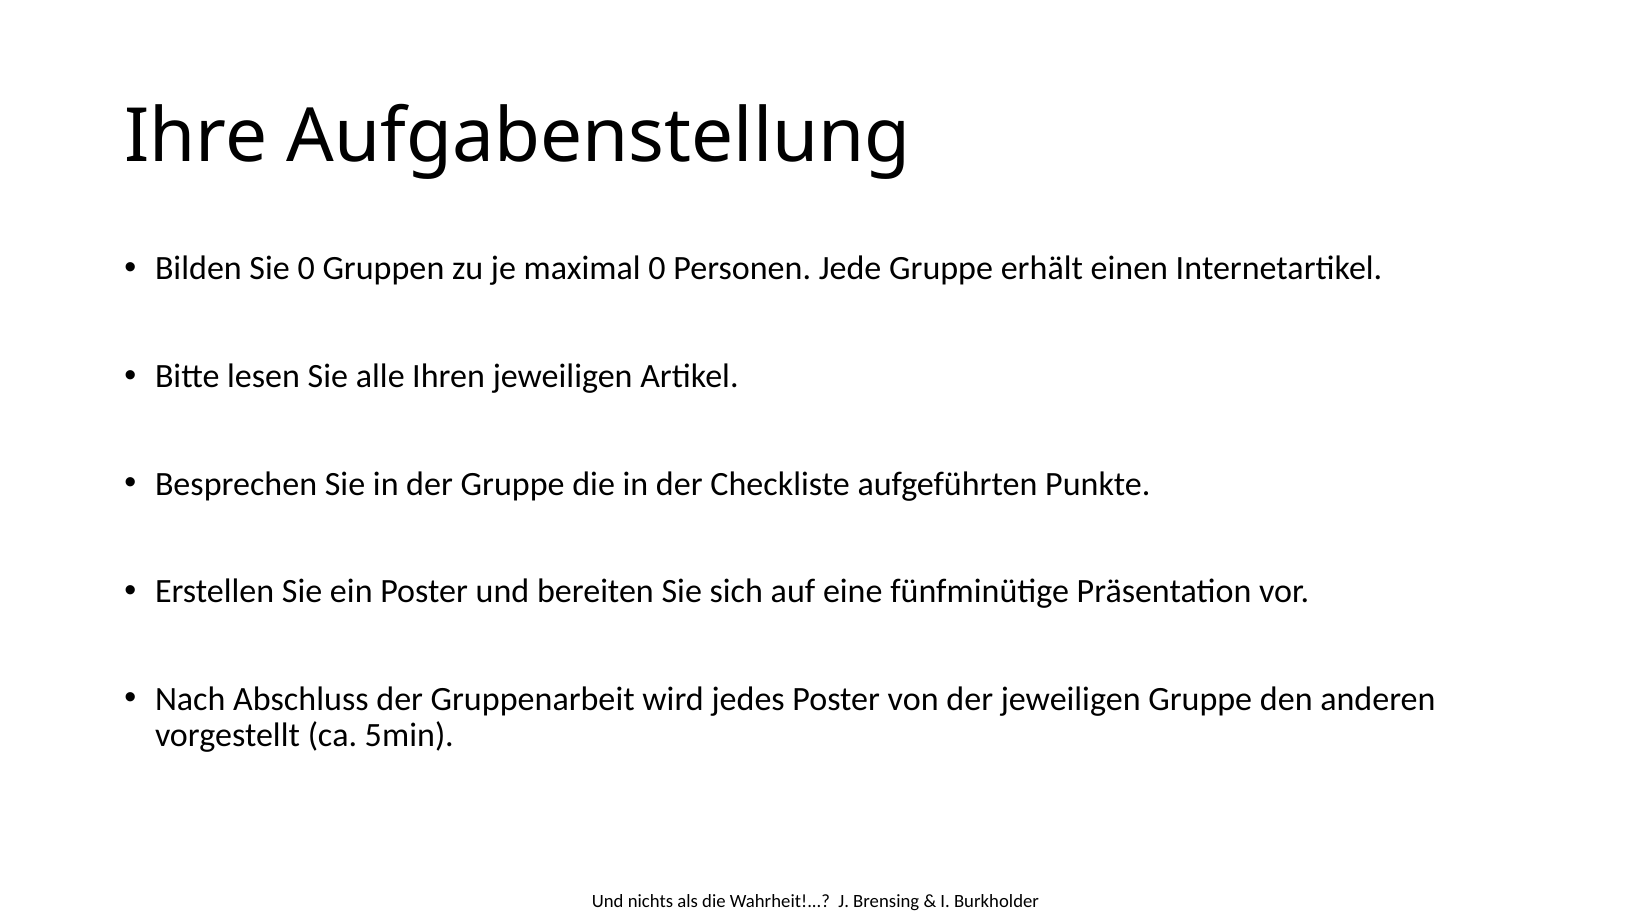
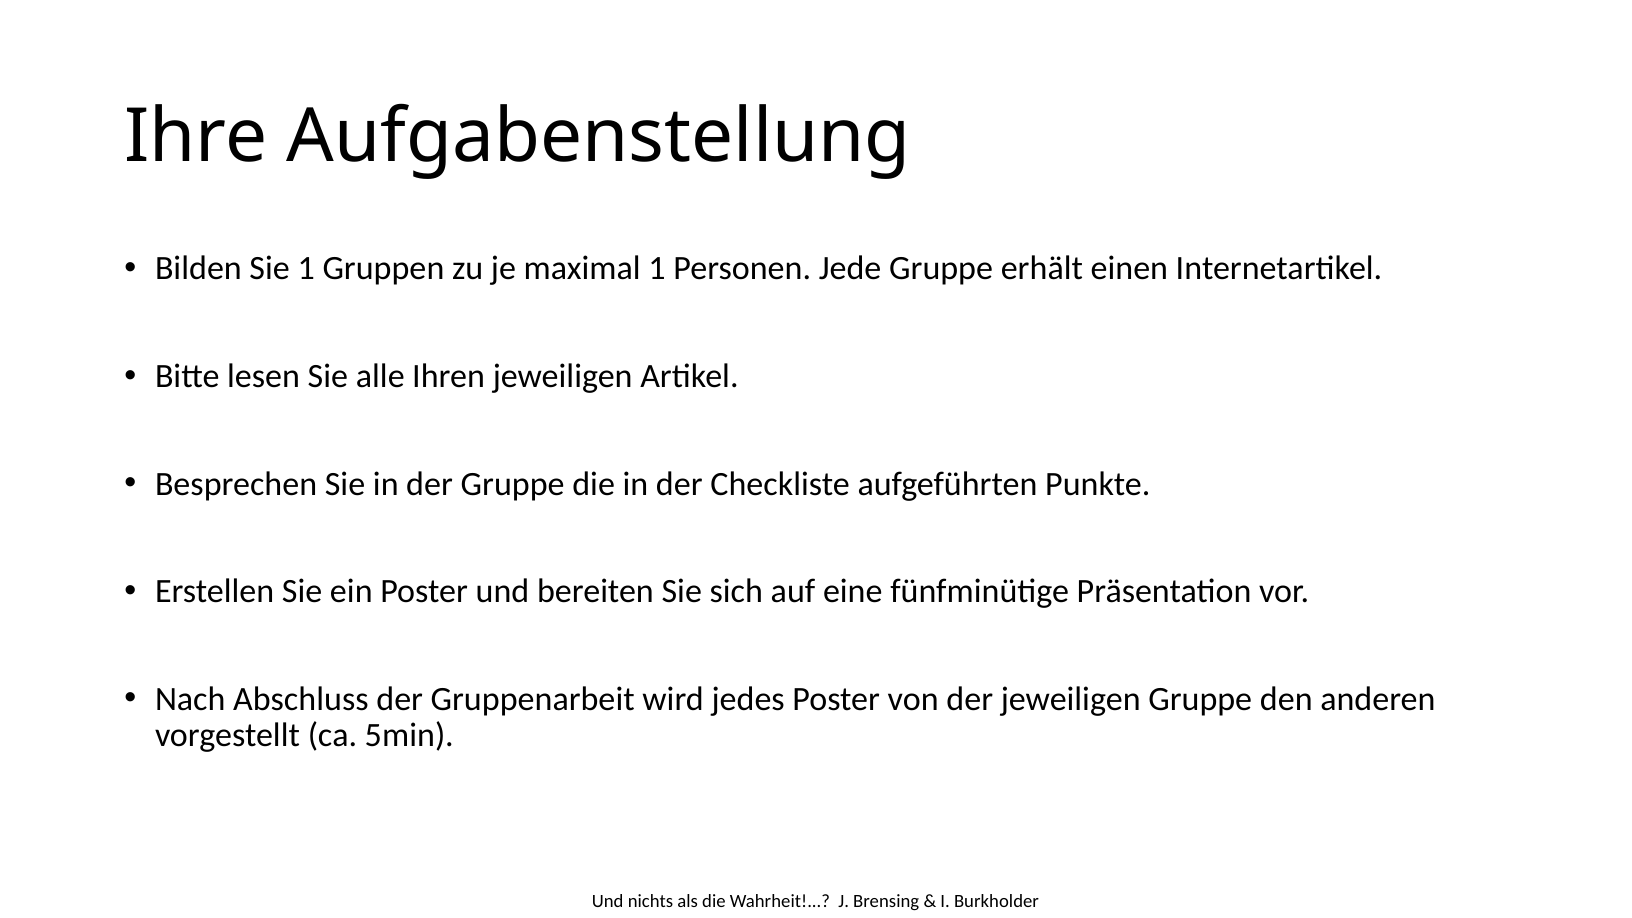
Sie 0: 0 -> 1 (306, 269)
maximal 0: 0 -> 1 (657, 269)
